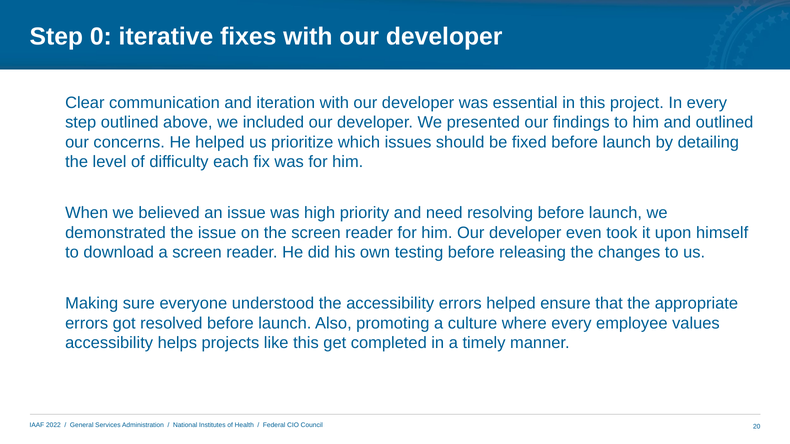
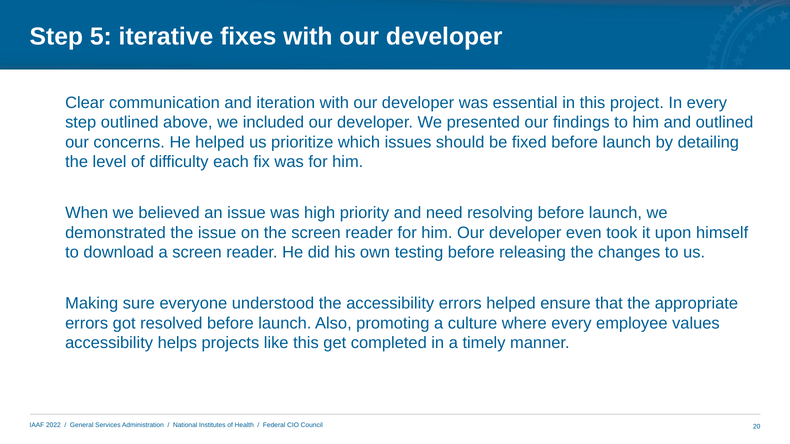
0: 0 -> 5 (101, 37)
